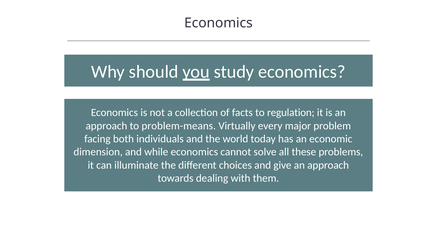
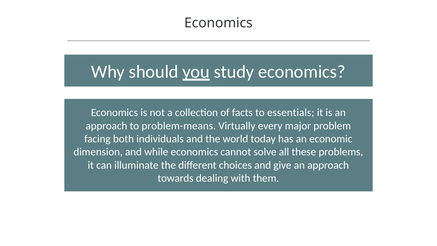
regulation: regulation -> essentials (291, 113)
